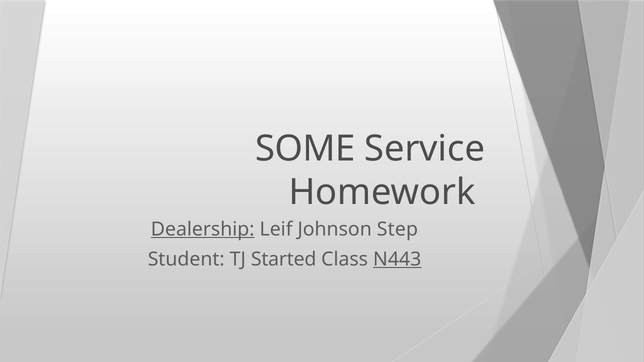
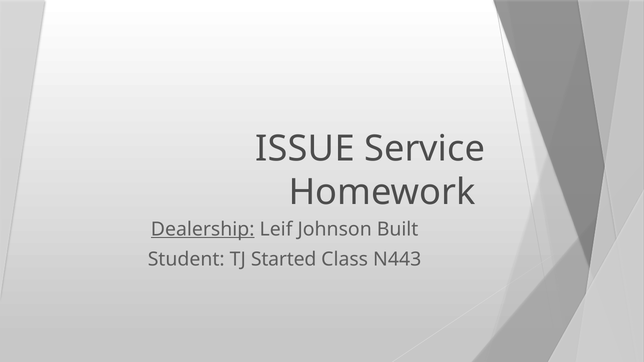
SOME: SOME -> ISSUE (305, 149)
Step: Step -> Built (398, 229)
N443 underline: present -> none (397, 259)
